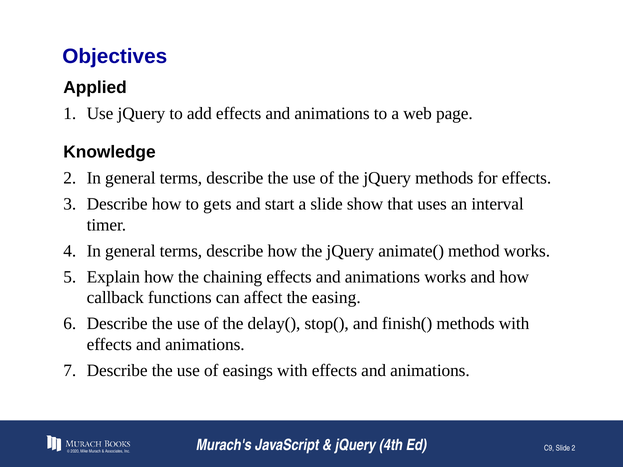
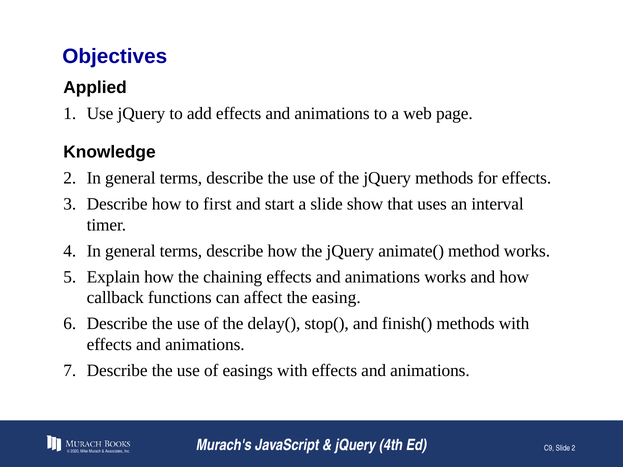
gets: gets -> first (217, 204)
